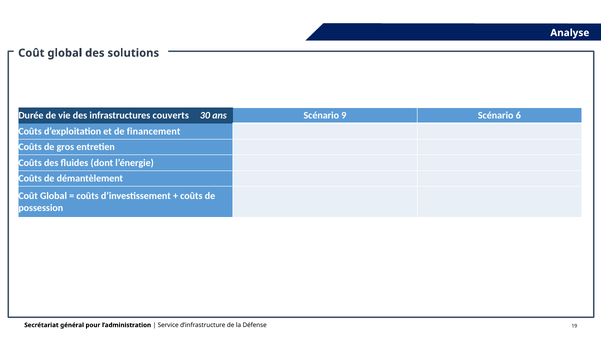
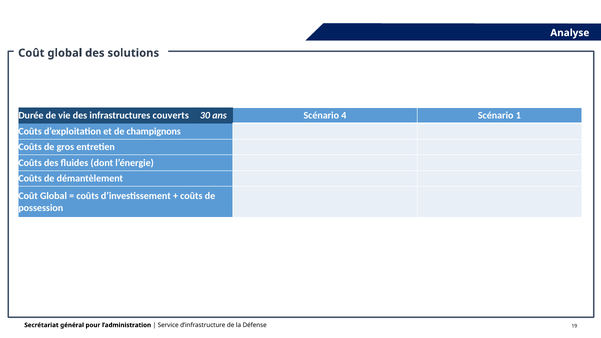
9: 9 -> 4 (344, 116)
6: 6 -> 1 (518, 116)
financement: financement -> champignons (154, 131)
